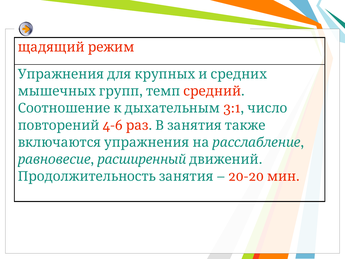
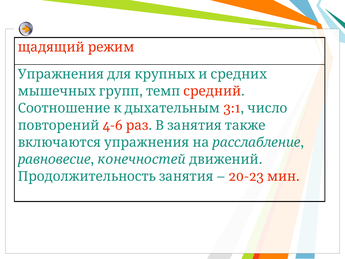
расширенный: расширенный -> конечностей (142, 159)
20-20: 20-20 -> 20-23 (246, 176)
